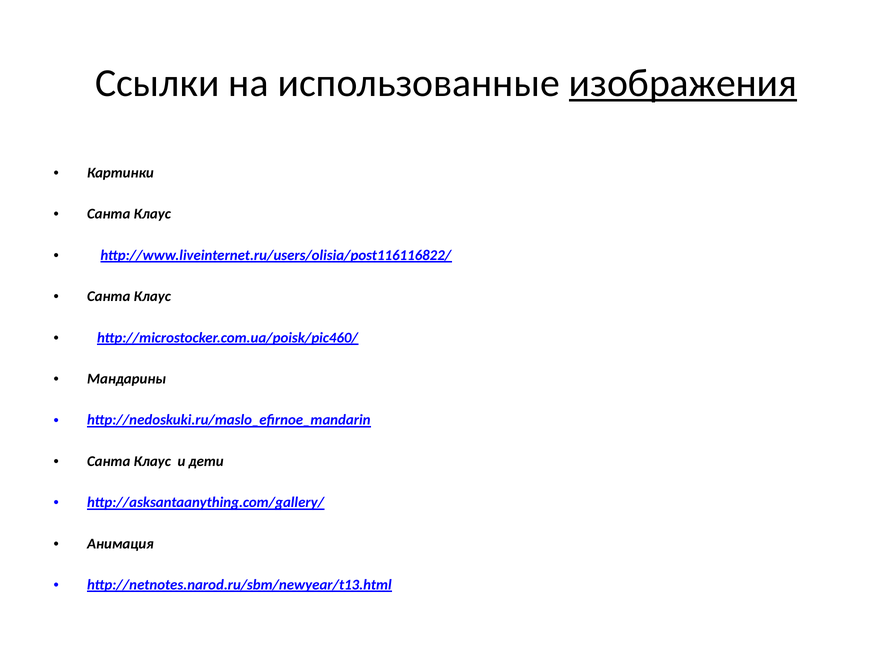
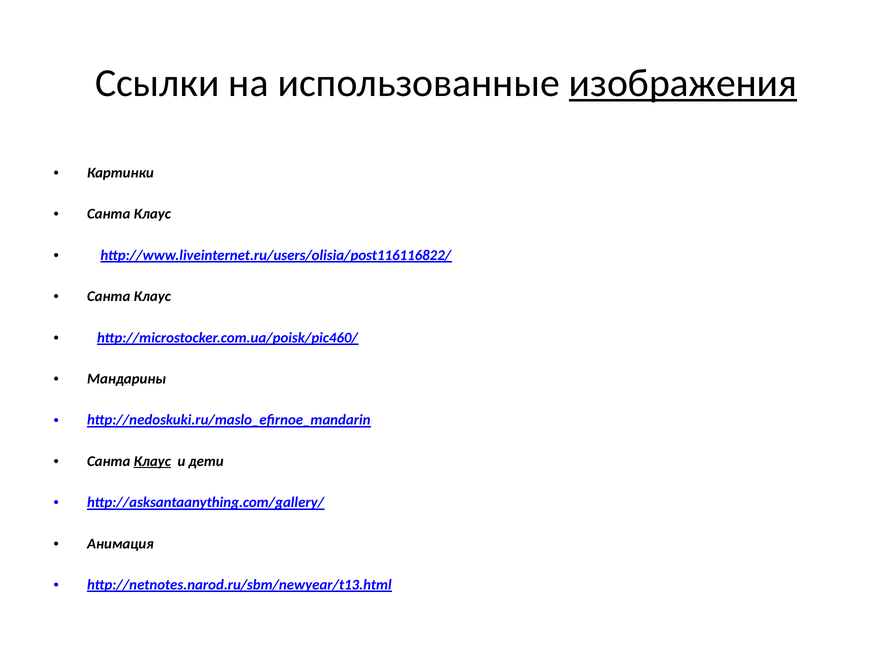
Клаус underline: none -> present (152, 461)
